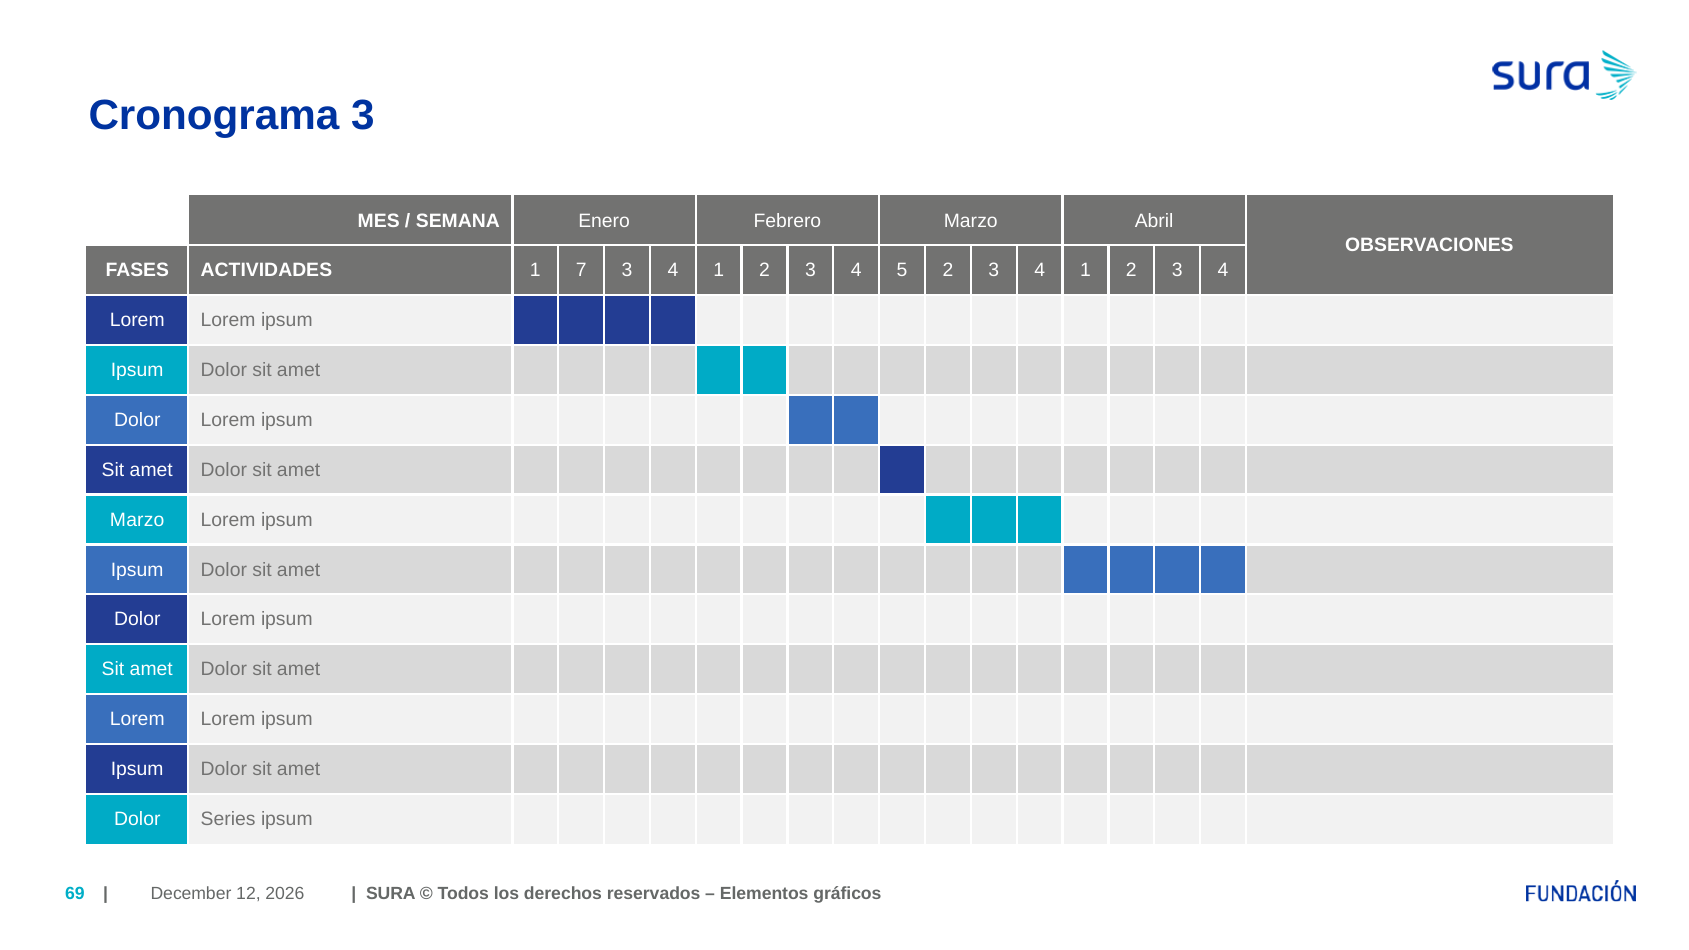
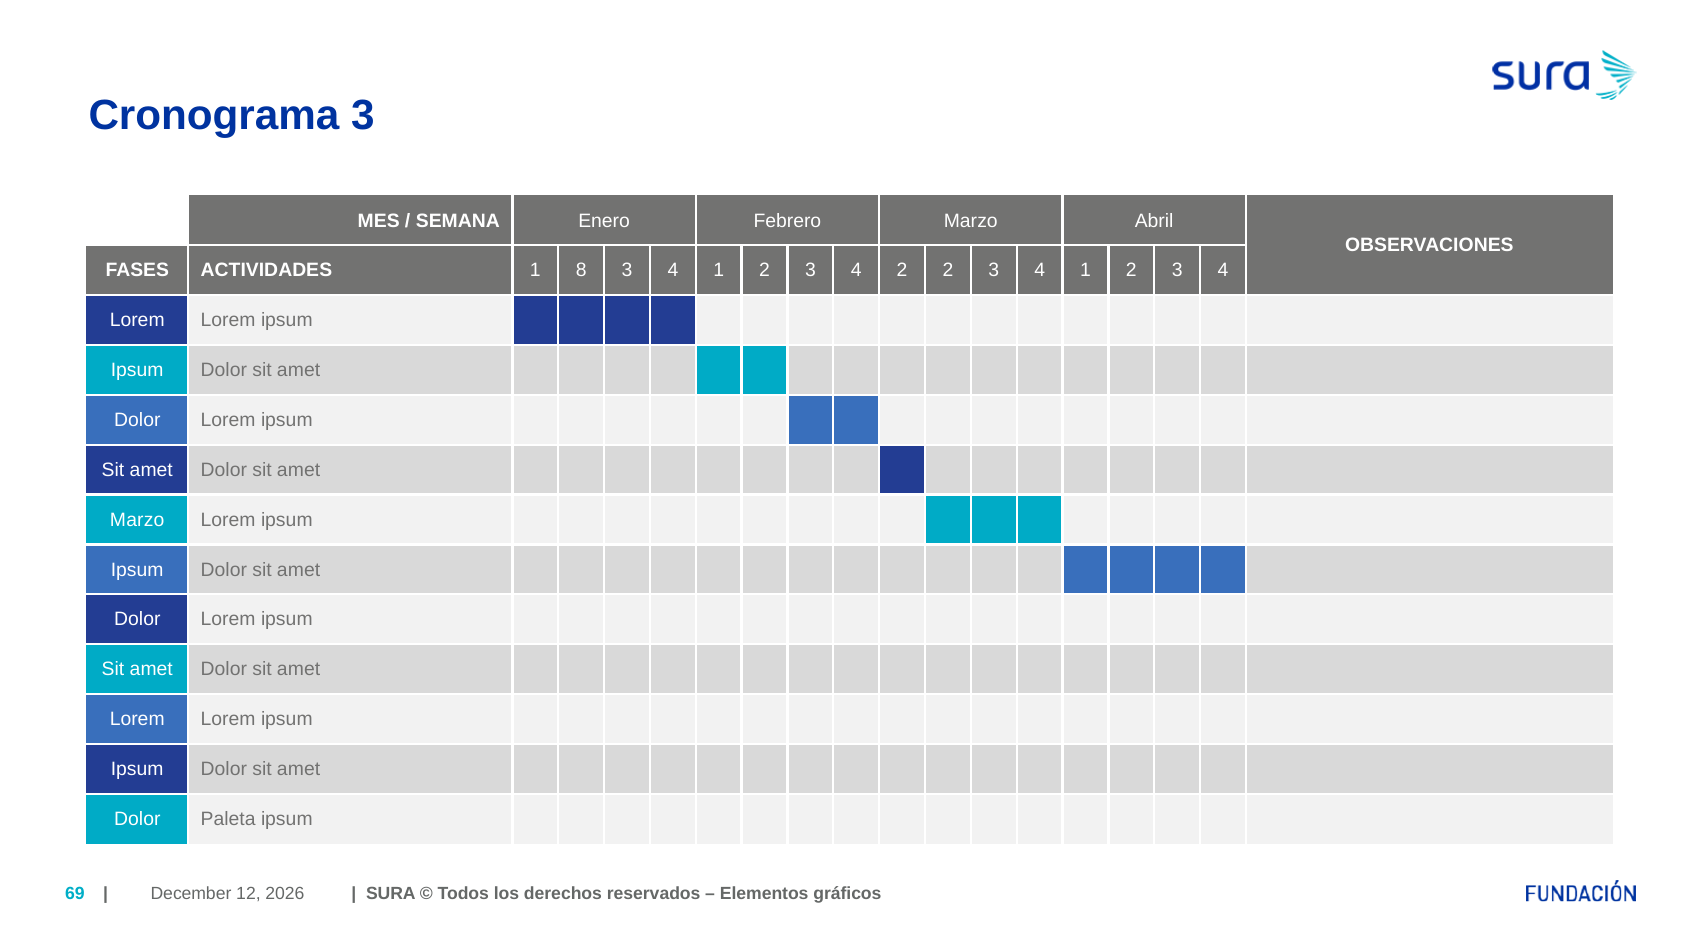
7: 7 -> 8 (581, 271)
4 5: 5 -> 2 (902, 271)
Series: Series -> Paleta (228, 819)
